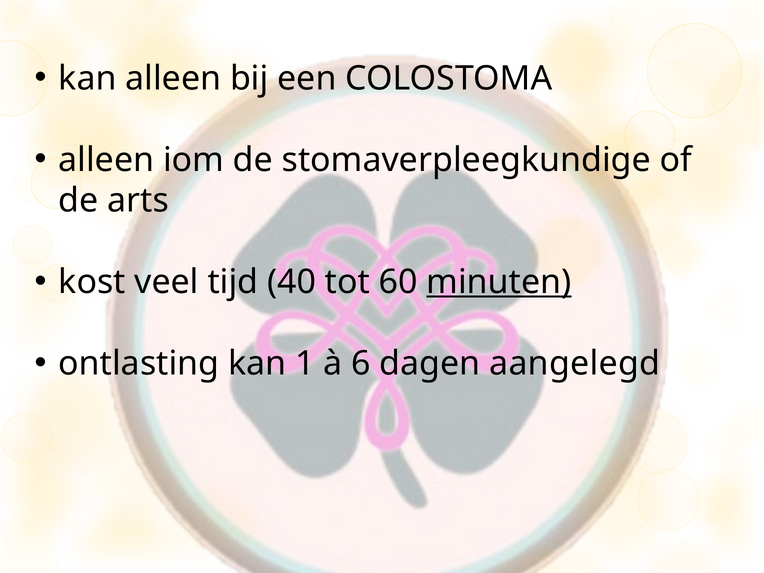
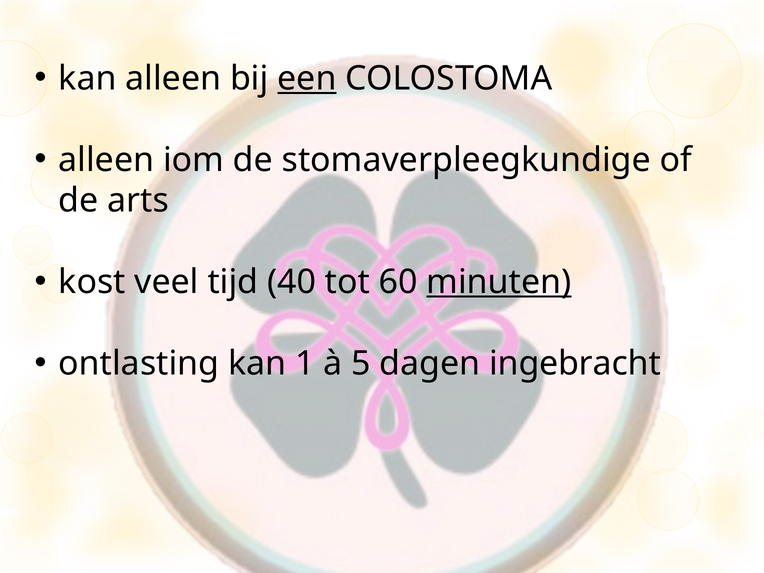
een underline: none -> present (307, 78)
6: 6 -> 5 (361, 364)
aangelegd: aangelegd -> ingebracht (575, 364)
